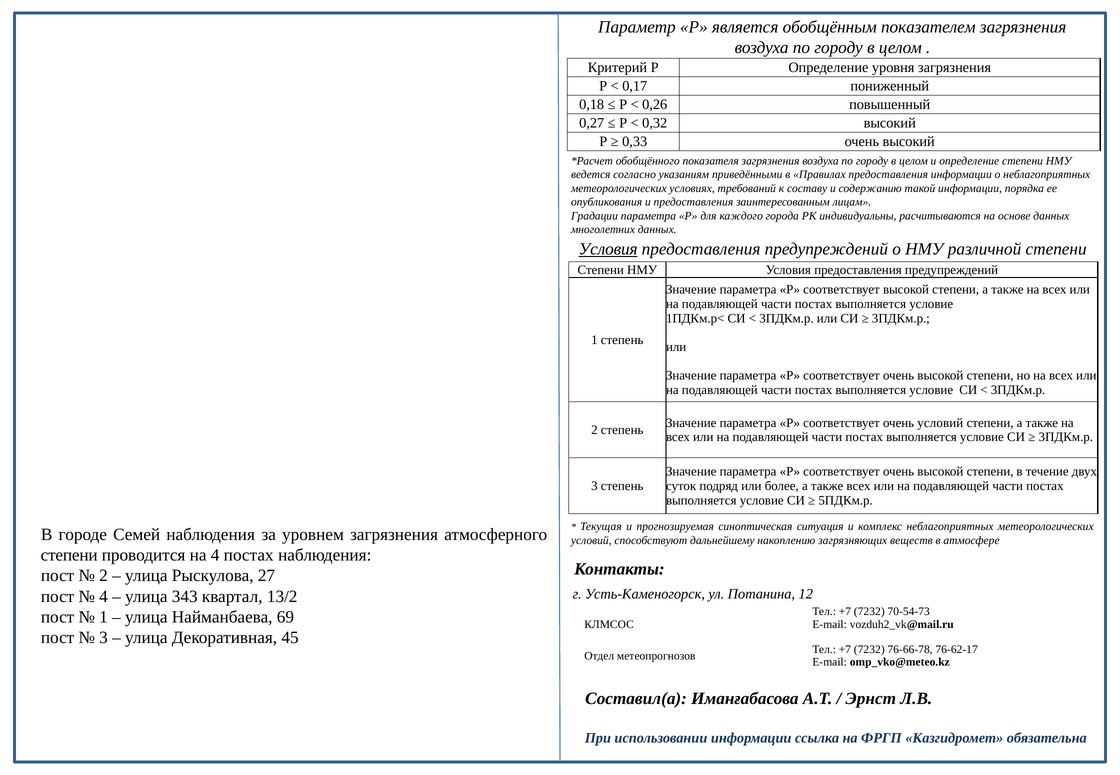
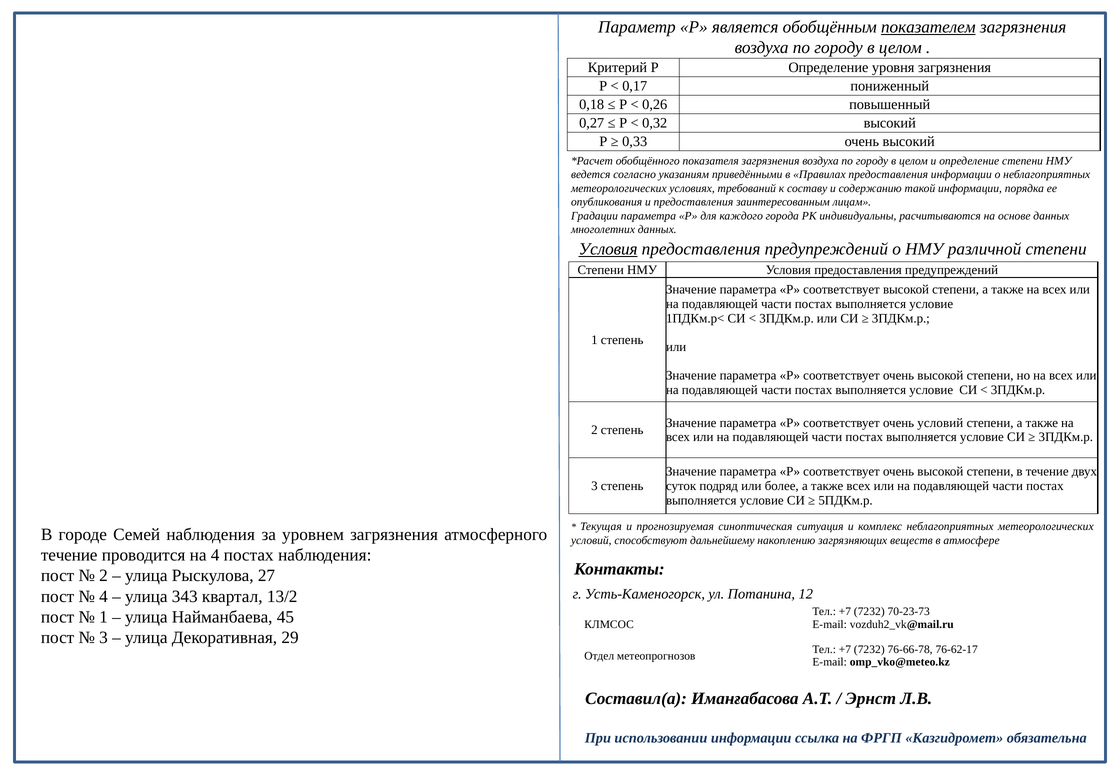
показателем underline: none -> present (928, 27)
степени: степени -> течение (69, 555)
70-54-73: 70-54-73 -> 70-23-73 (909, 612)
69: 69 -> 45 (285, 617)
45: 45 -> 29 (290, 638)
